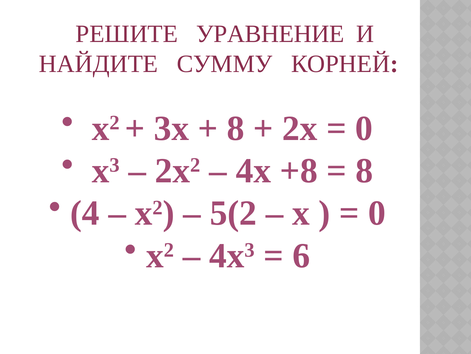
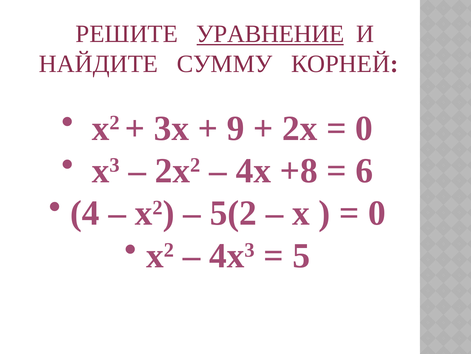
УРАВНЕНИЕ underline: none -> present (270, 34)
8: 8 -> 9 (236, 128)
8: 8 -> 6 (364, 170)
6: 6 -> 5 (301, 255)
